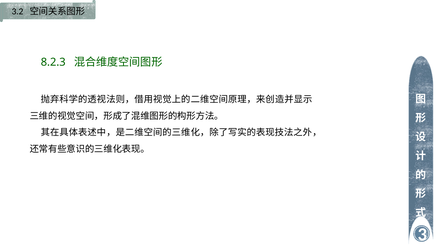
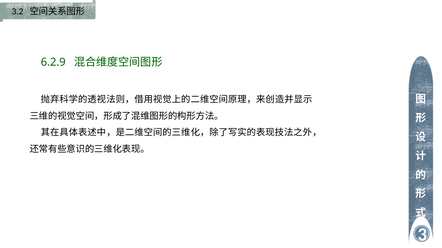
8.2.3: 8.2.3 -> 6.2.9 (53, 62)
